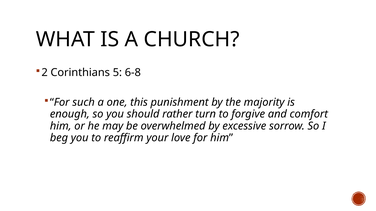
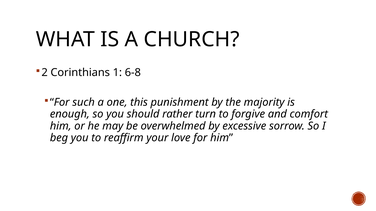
5: 5 -> 1 (117, 73)
